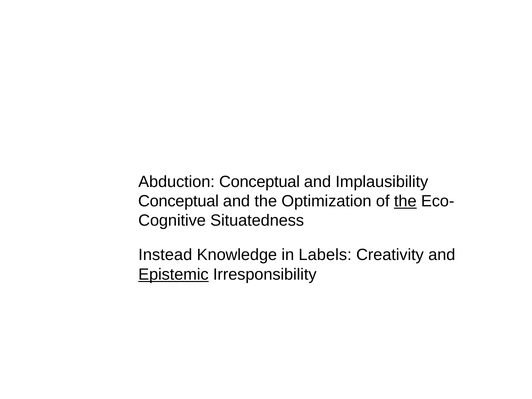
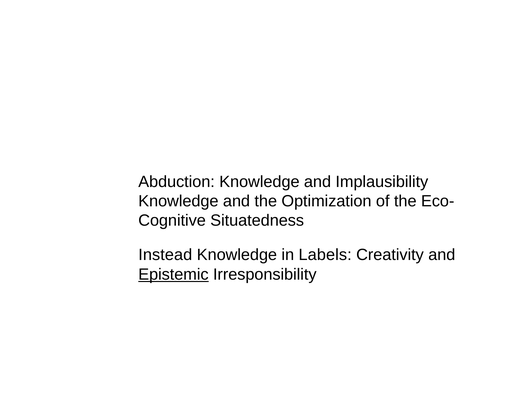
Abduction Conceptual: Conceptual -> Knowledge (259, 182)
Conceptual: Conceptual -> Knowledge (178, 201)
the underline: present -> none (405, 201)
